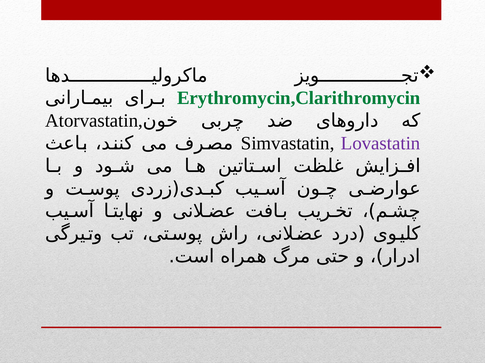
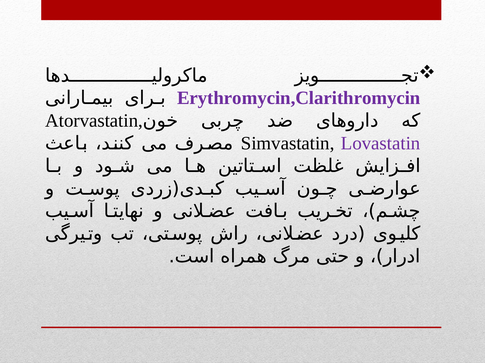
Erythromycin,Clarithromycin colour: green -> purple (299, 98)
